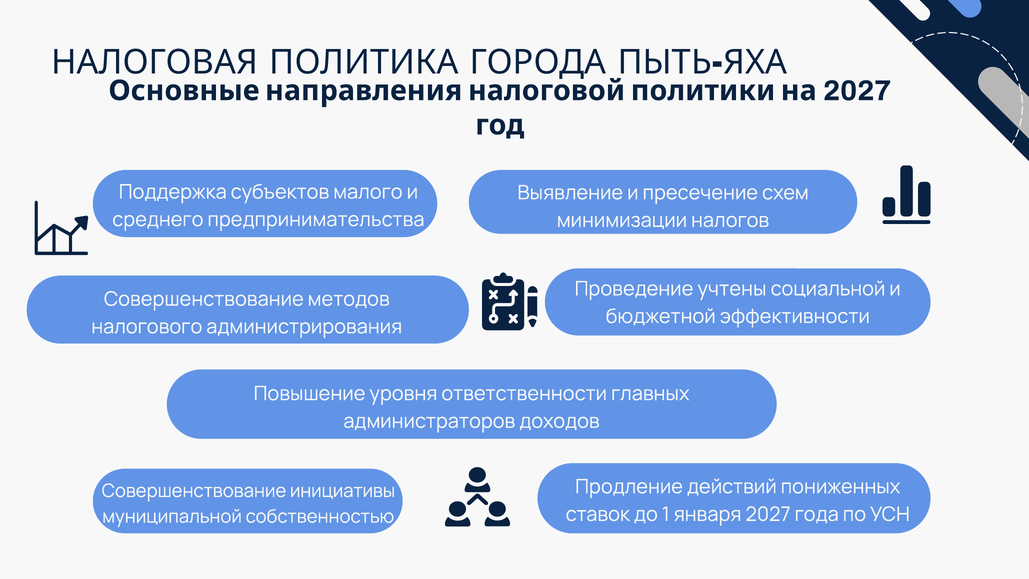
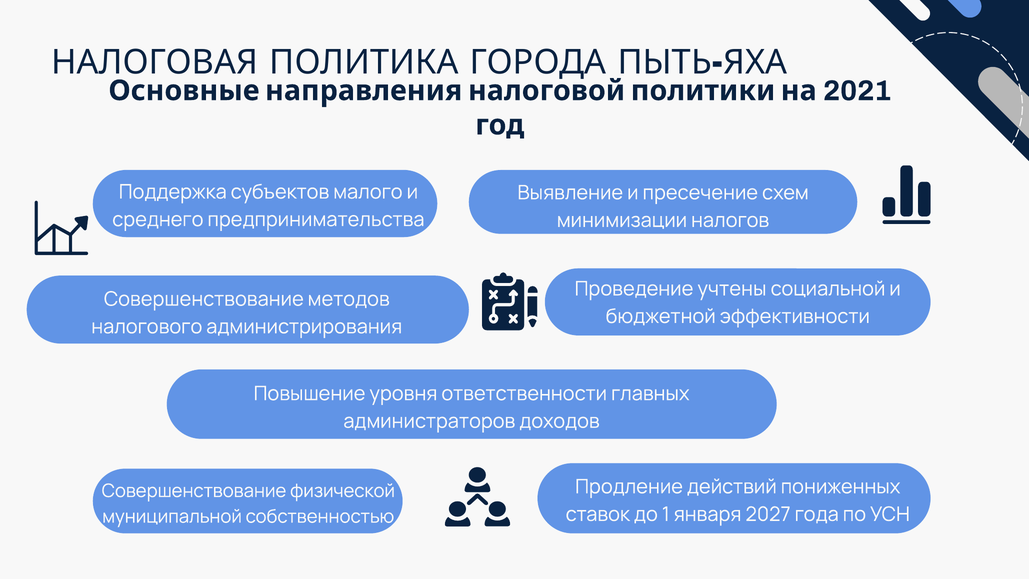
2027: 2027 -> 2021 (857, 91)
инициативы: инициативы -> физической (342, 491)
